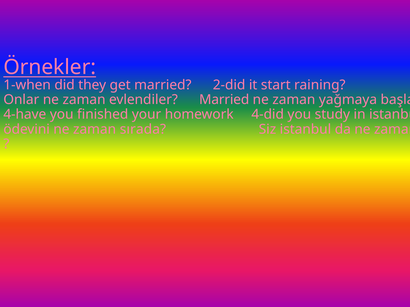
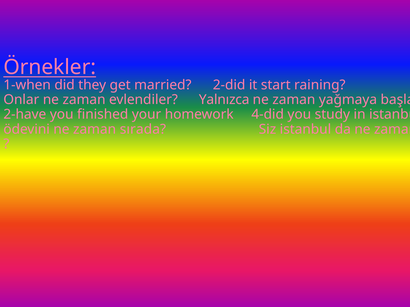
evlendiler Married: Married -> Yalnızca (224, 100)
4-have: 4-have -> 2-have (25, 115)
